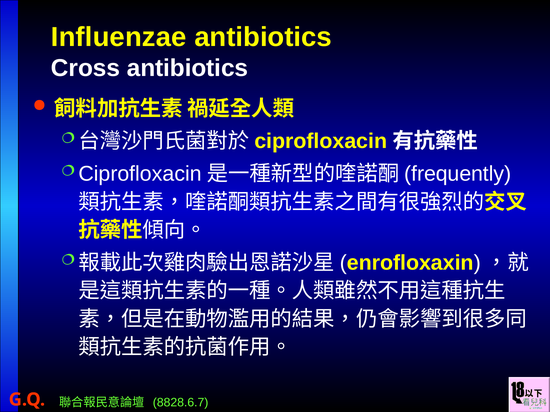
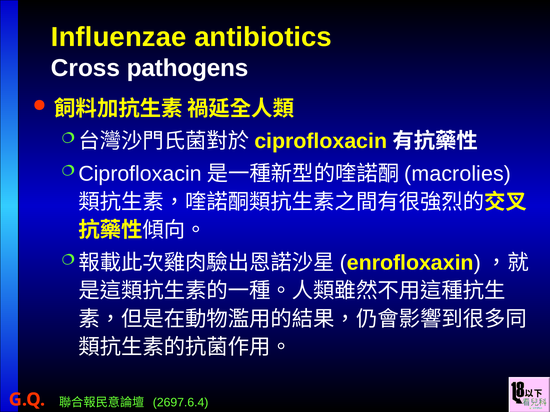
Cross antibiotics: antibiotics -> pathogens (188, 68)
frequently: frequently -> macrolies (458, 174)
8828.6.7: 8828.6.7 -> 2697.6.4 (181, 403)
